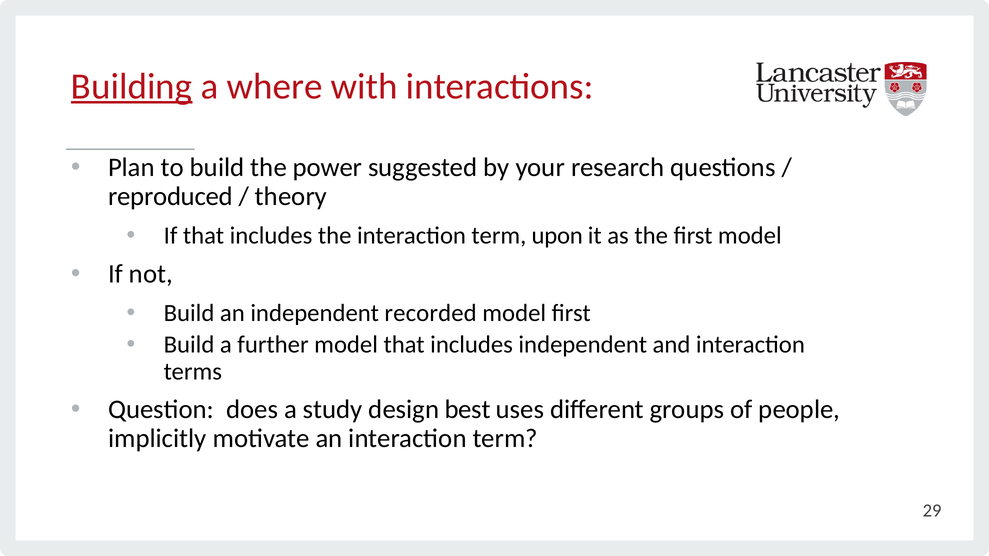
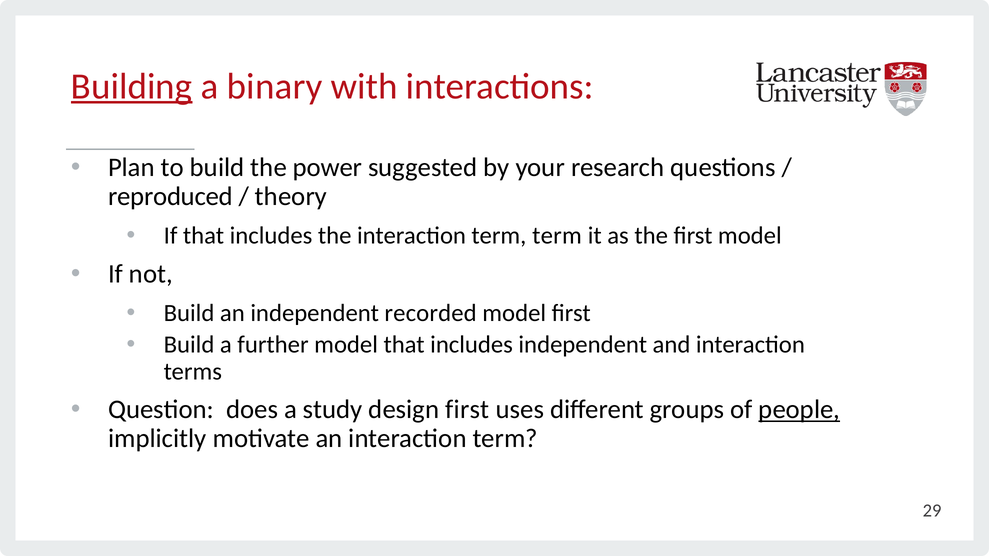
where: where -> binary (275, 86)
term upon: upon -> term (557, 236)
design best: best -> first (467, 410)
people underline: none -> present (799, 410)
